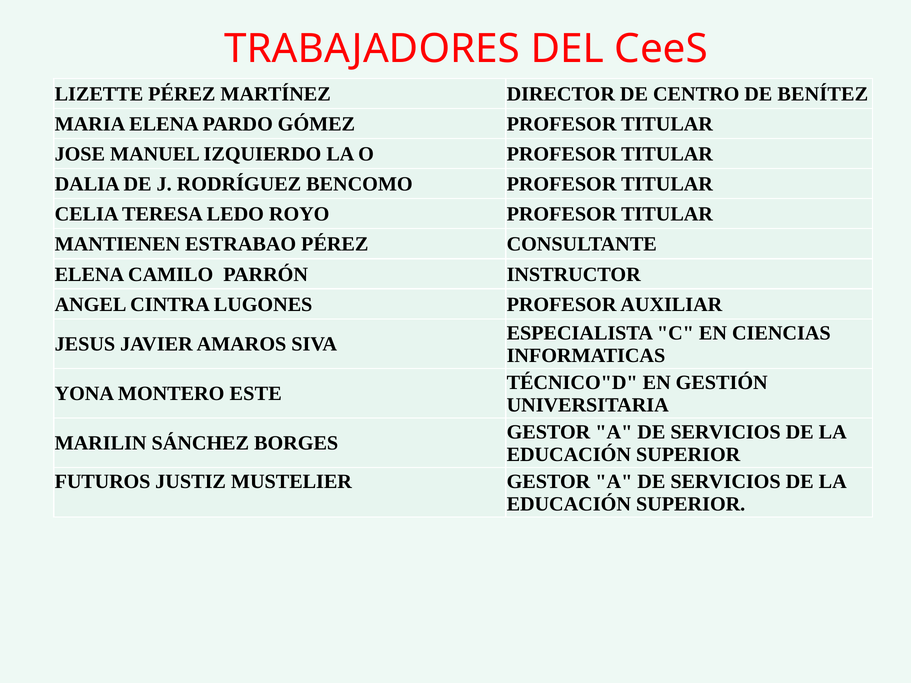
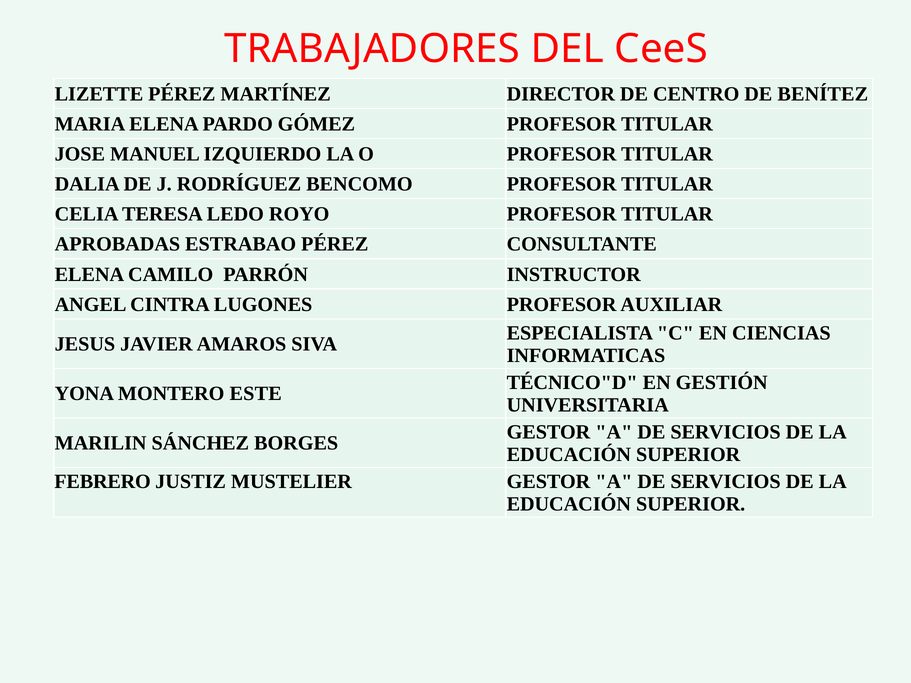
MANTIENEN: MANTIENEN -> APROBADAS (117, 244)
FUTUROS: FUTUROS -> FEBRERO (103, 482)
